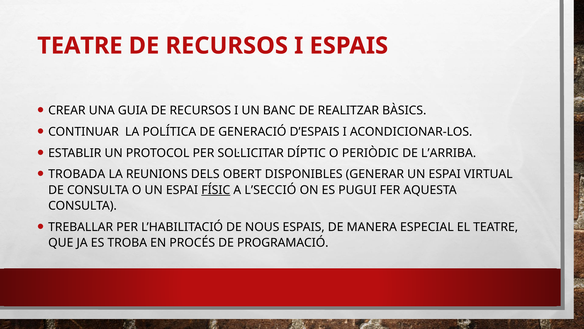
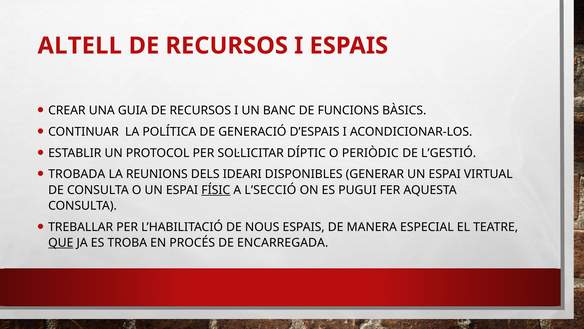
TEATRE: TEATRE -> ALTELL (80, 46)
REALITZAR: REALITZAR -> FUNCIONS (348, 110)
L’ARRIBA: L’ARRIBA -> L’GESTIÓ (449, 153)
OBERT: OBERT -> IDEARI (242, 174)
QUE underline: none -> present (61, 243)
PROGRAMACIÓ: PROGRAMACIÓ -> ENCARREGADA (283, 243)
